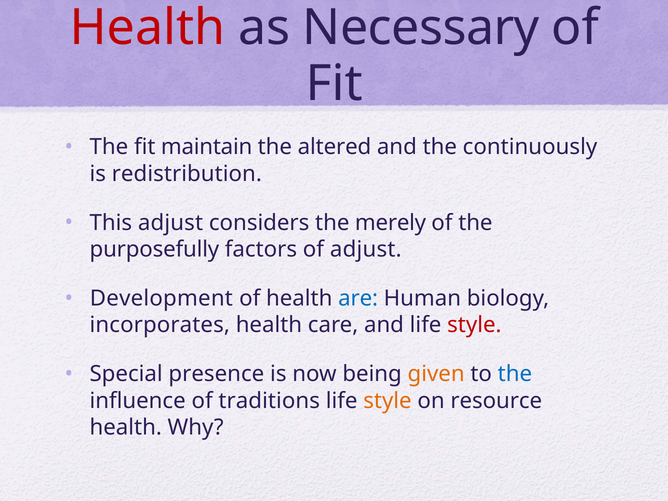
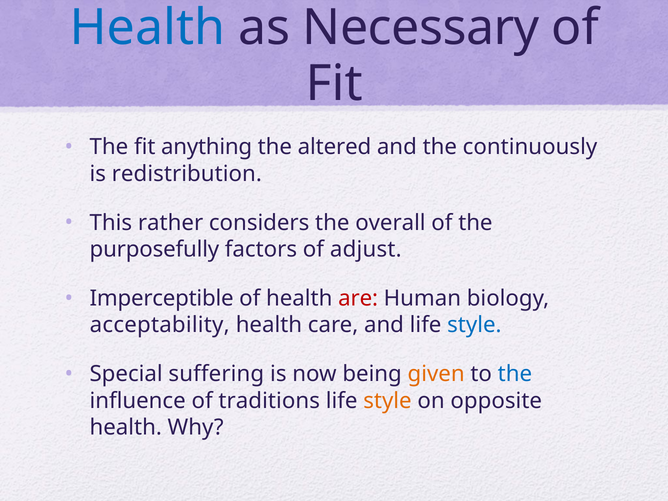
Health colour: red -> blue (147, 28)
maintain: maintain -> anything (207, 147)
This adjust: adjust -> rather (171, 223)
merely: merely -> overall (390, 223)
Development: Development -> Imperceptible (162, 298)
are colour: blue -> red (358, 298)
incorporates: incorporates -> acceptability (160, 325)
style colour: red -> blue (474, 325)
presence: presence -> suffering (216, 374)
resource: resource -> opposite (496, 401)
